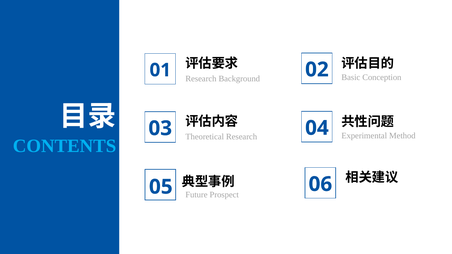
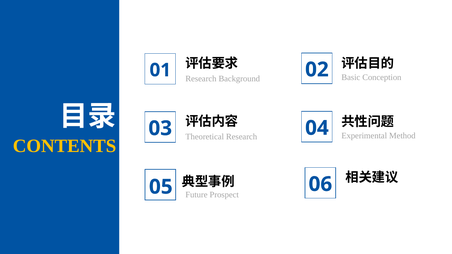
CONTENTS colour: light blue -> yellow (65, 146)
